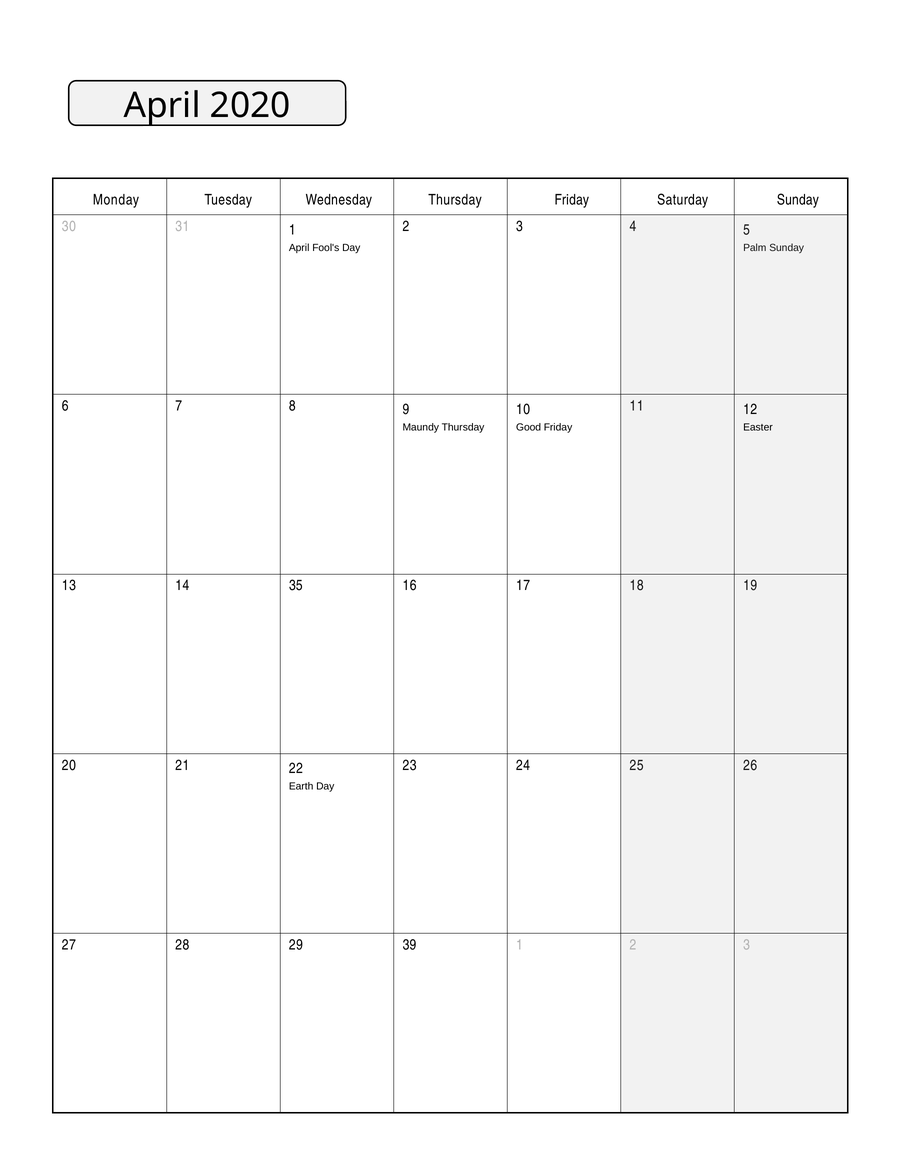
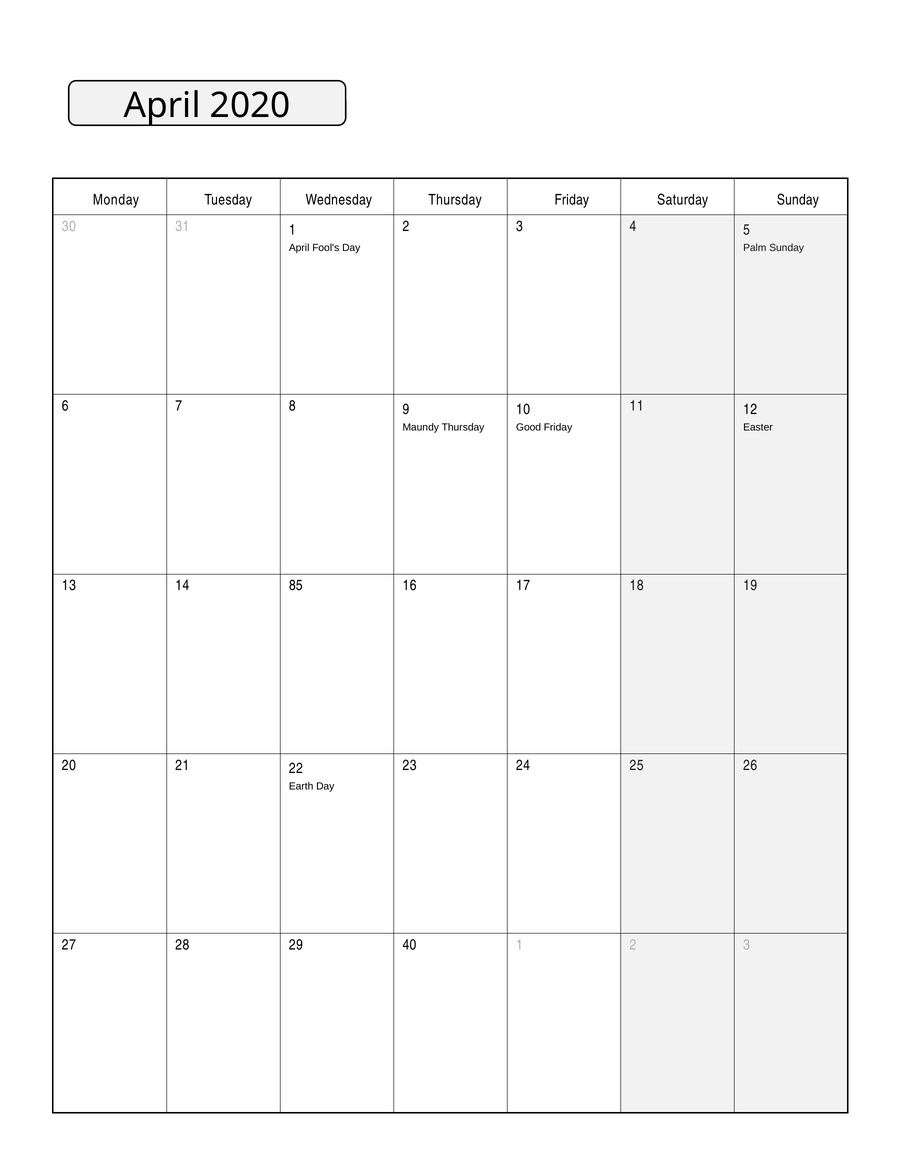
35: 35 -> 85 (296, 586)
39: 39 -> 40 (409, 945)
